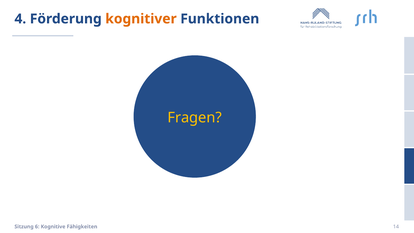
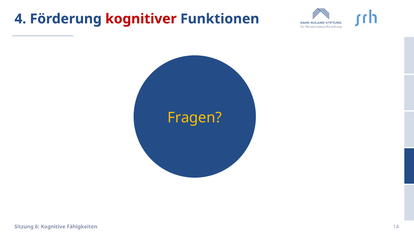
kognitiver colour: orange -> red (141, 19)
